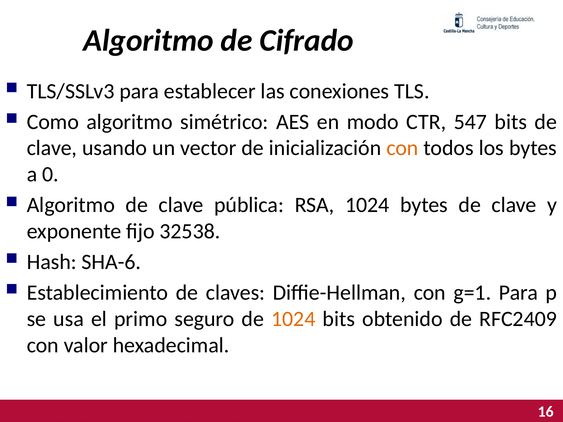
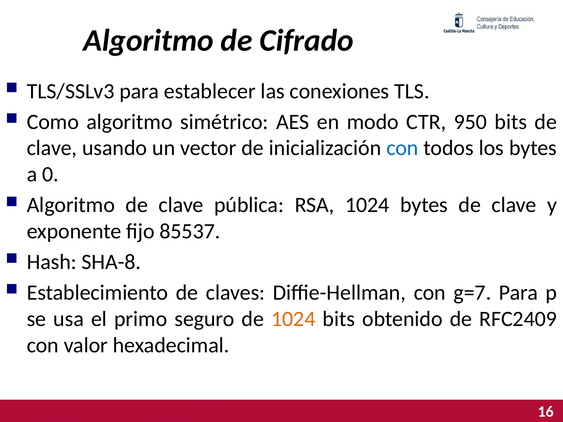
547: 547 -> 950 (470, 122)
con colour: orange -> blue (402, 148)
32538: 32538 -> 85537 (190, 231)
SHA-6: SHA-6 -> SHA-8 (111, 262)
g=1: g=1 -> g=7 (472, 293)
